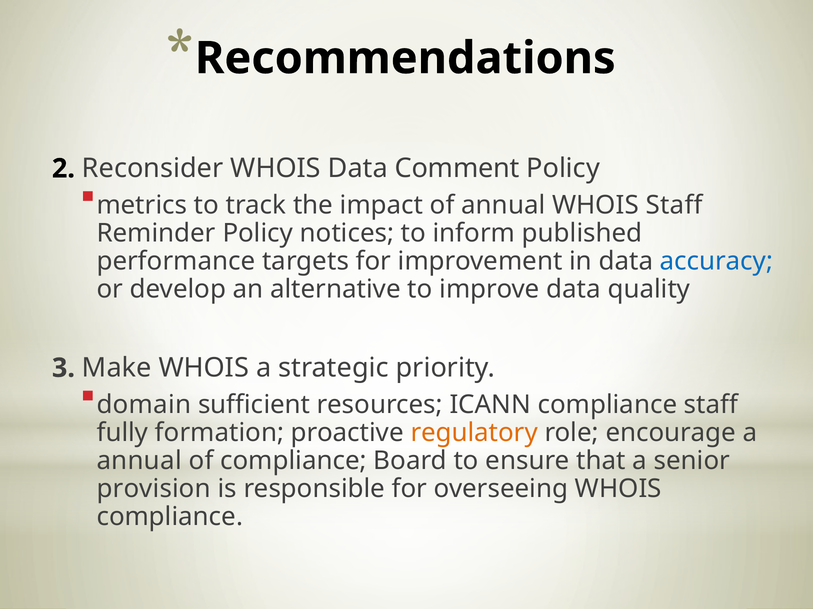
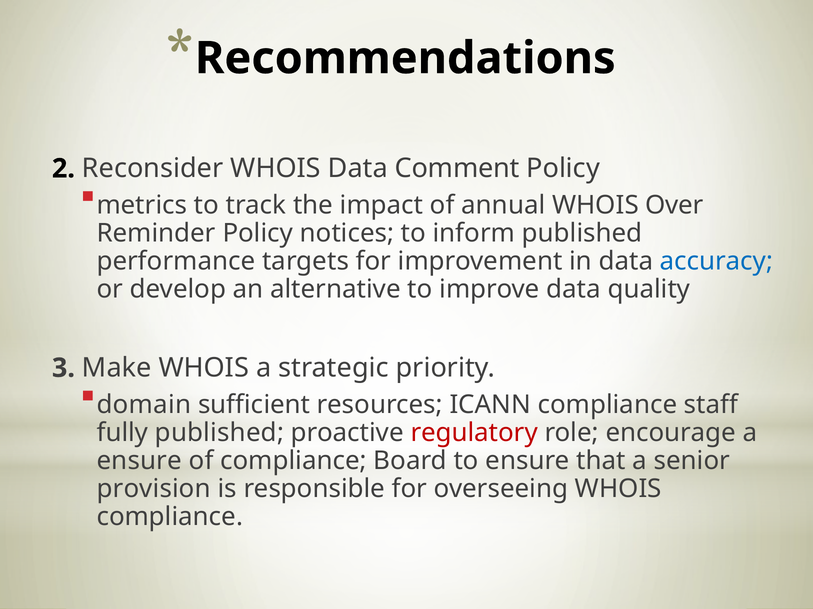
WHOIS Staff: Staff -> Over (674, 206)
fully formation: formation -> published (219, 433)
regulatory colour: orange -> red (474, 433)
annual: annual -> ensure (139, 461)
